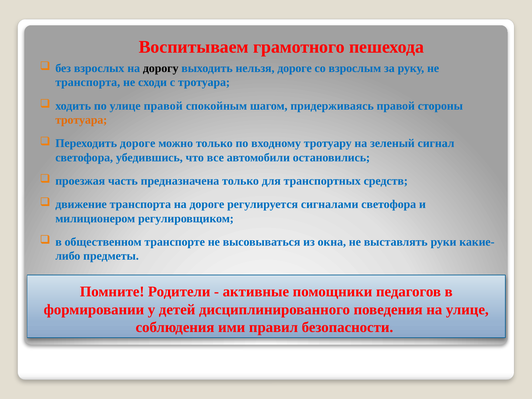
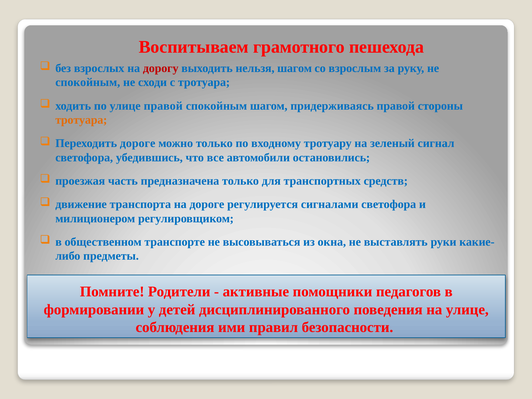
дорогу colour: black -> red (161, 68)
нельзя дороге: дороге -> шагом (295, 68)
транспорта: транспорта -> спокойным (88, 82)
